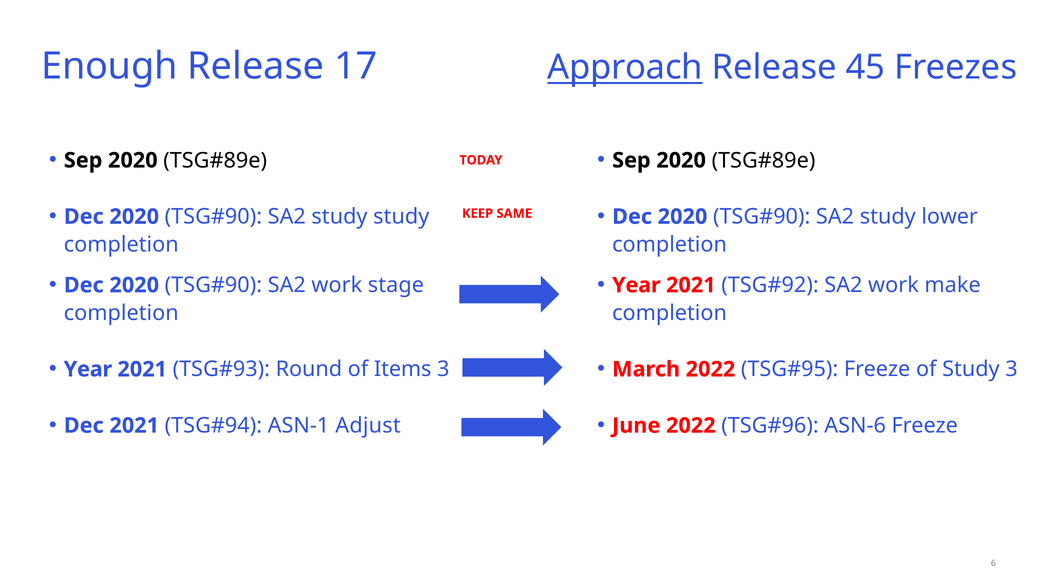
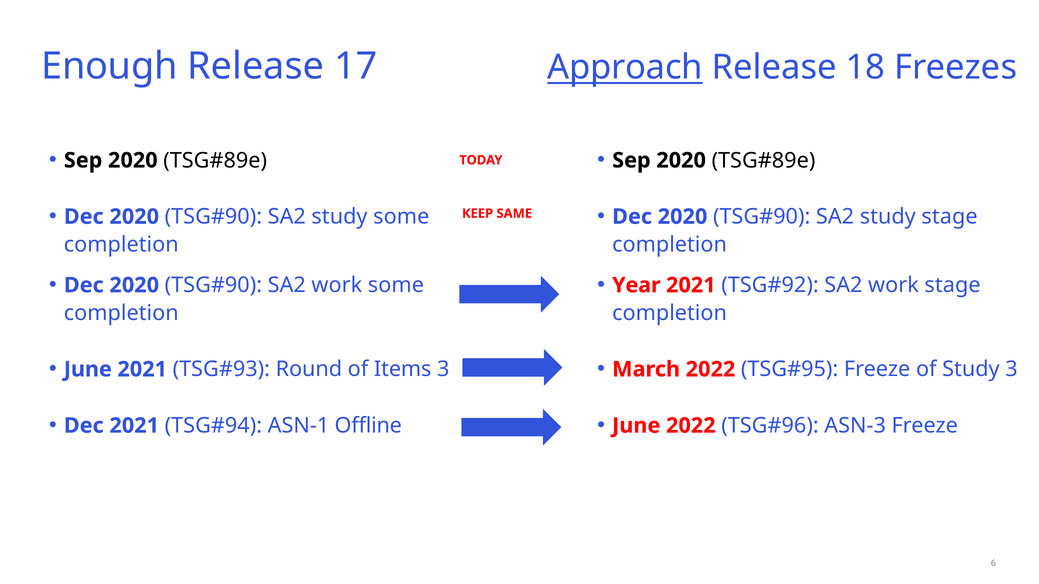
45: 45 -> 18 (866, 67)
study study: study -> some (401, 217)
study lower: lower -> stage (950, 217)
work stage: stage -> some (396, 285)
work make: make -> stage (953, 285)
Year: Year -> June (88, 370)
Adjust: Adjust -> Offline (368, 426)
ASN-6: ASN-6 -> ASN-3 (855, 426)
